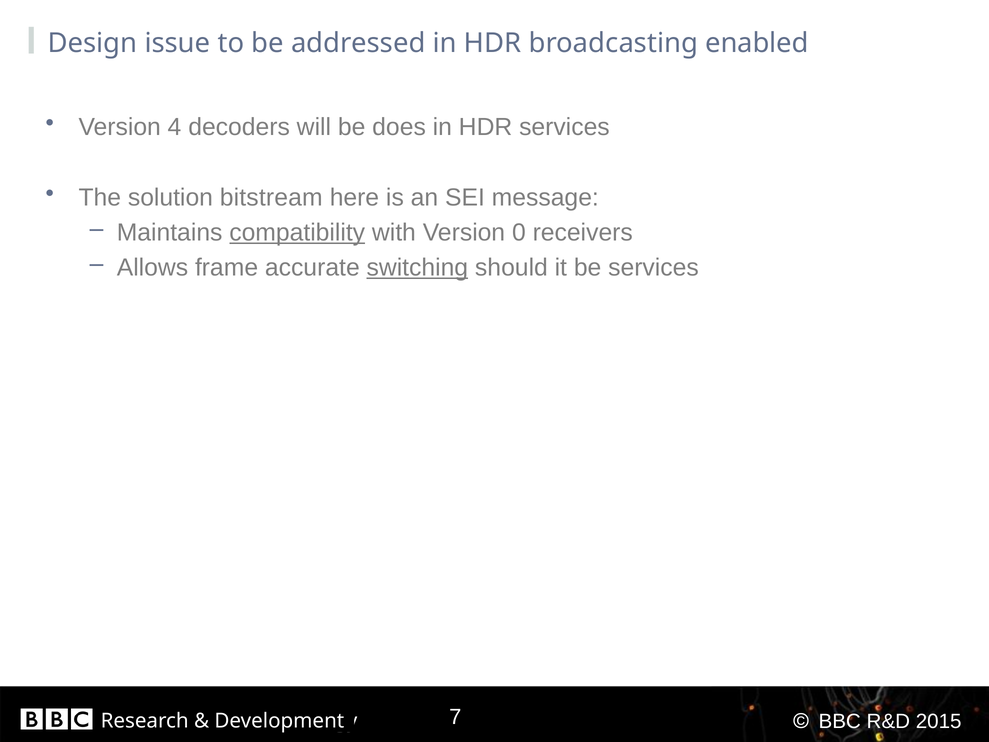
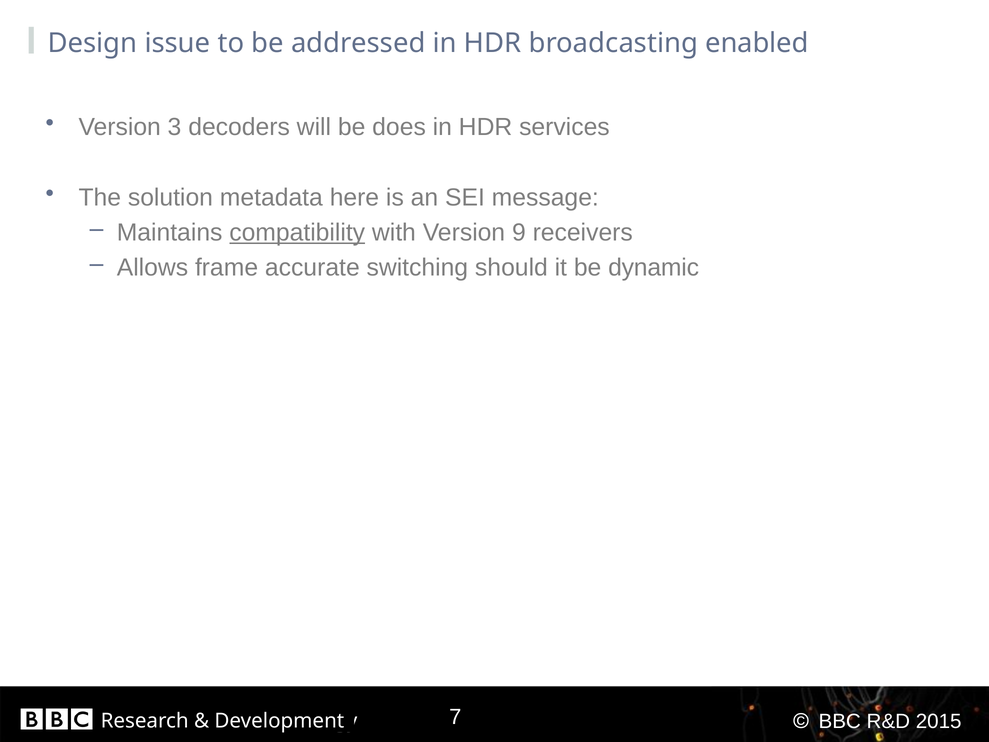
4: 4 -> 3 (174, 127)
bitstream: bitstream -> metadata (271, 197)
0: 0 -> 9 (519, 233)
switching underline: present -> none (417, 268)
be services: services -> dynamic (654, 268)
